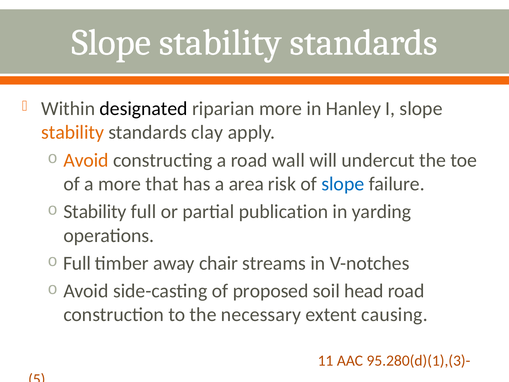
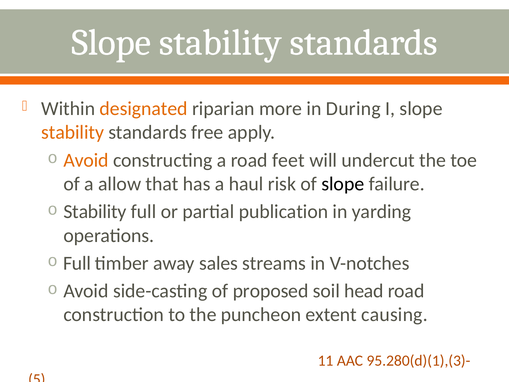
designated colour: black -> orange (144, 109)
Hanley: Hanley -> During (353, 109)
clay: clay -> free (207, 132)
wall: wall -> feet (288, 160)
a more: more -> allow (120, 184)
area: area -> haul (246, 184)
slope colour: blue -> black (343, 184)
chair: chair -> sales (219, 263)
necessary: necessary -> puncheon (261, 315)
